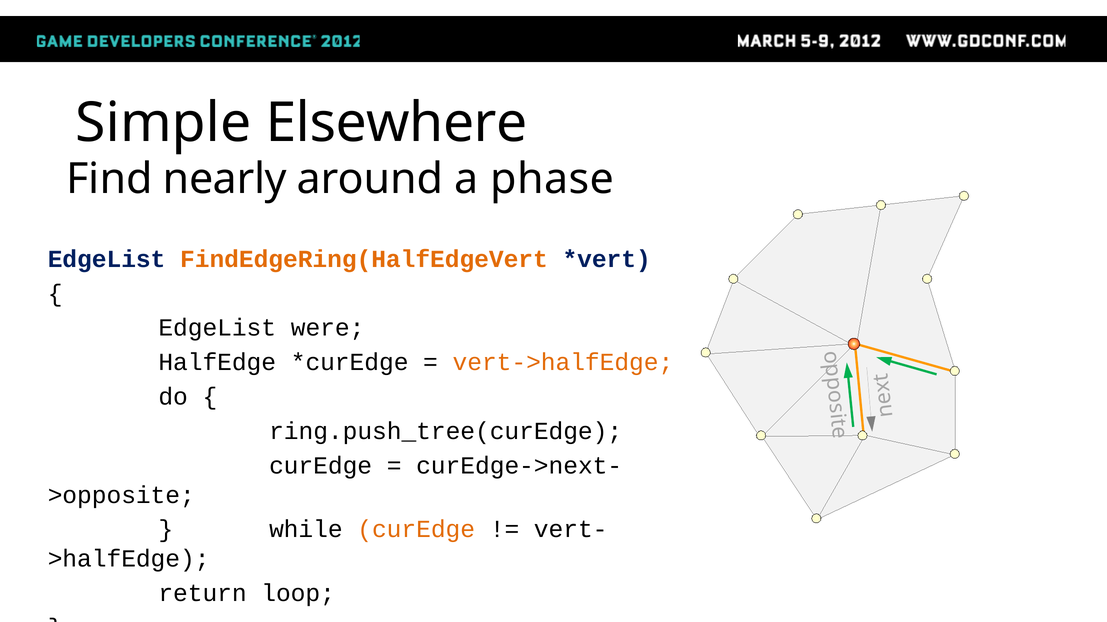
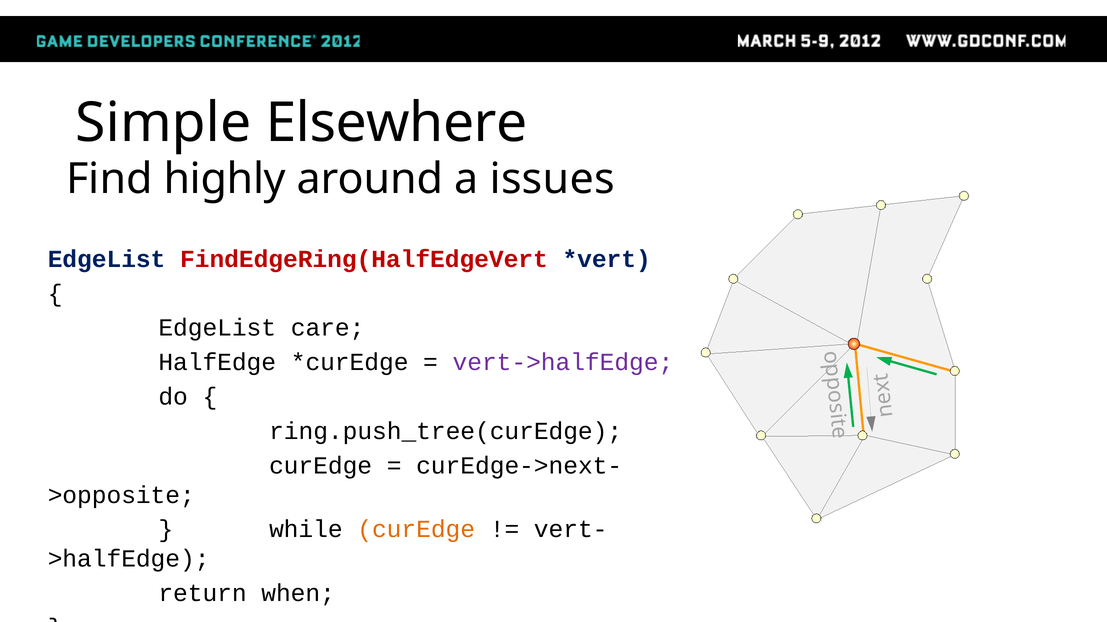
nearly: nearly -> highly (225, 179)
phase: phase -> issues (552, 179)
FindEdgeRing(HalfEdgeVert colour: orange -> red (364, 259)
were: were -> care (328, 328)
vert->halfEdge colour: orange -> purple (563, 363)
loop: loop -> when (298, 594)
